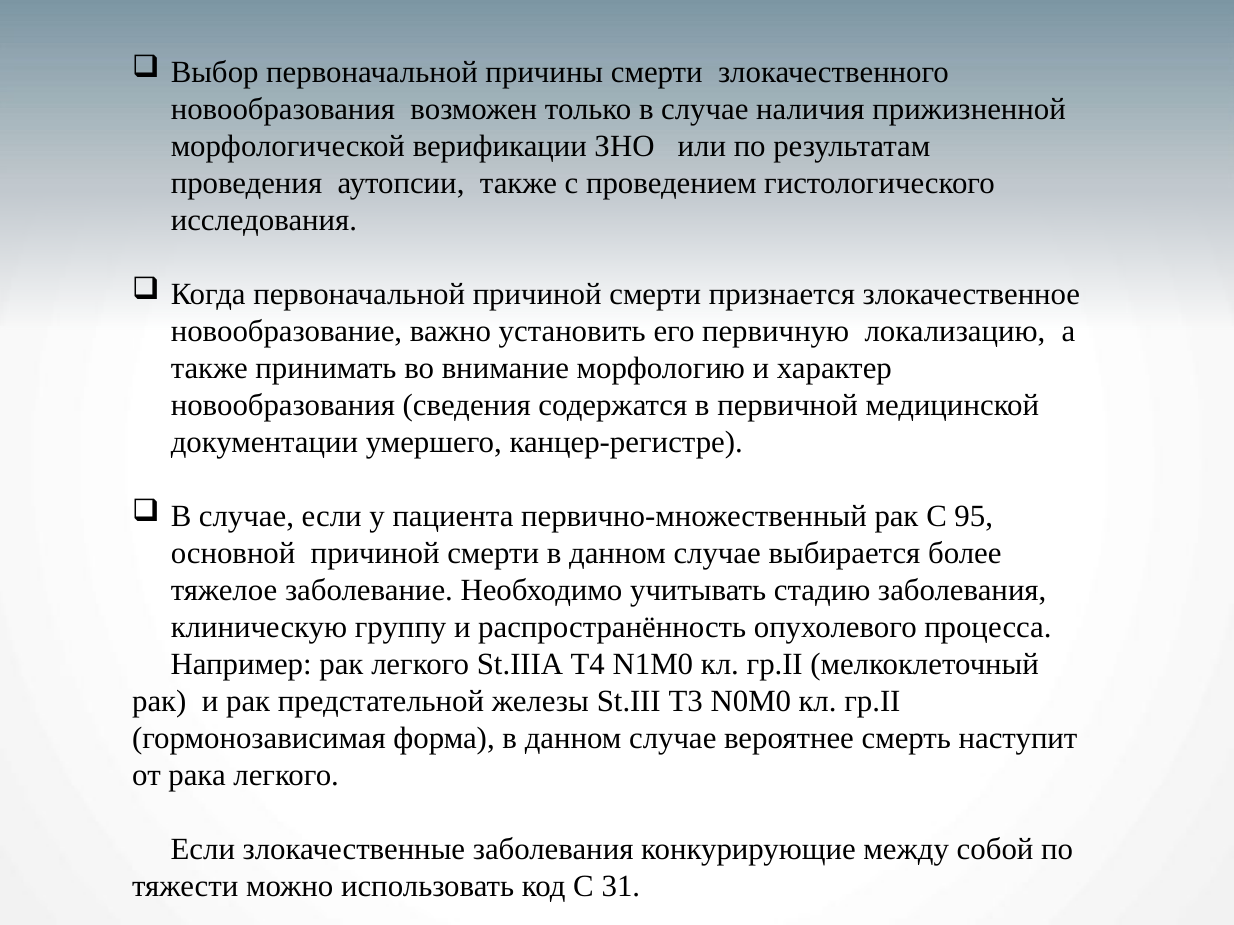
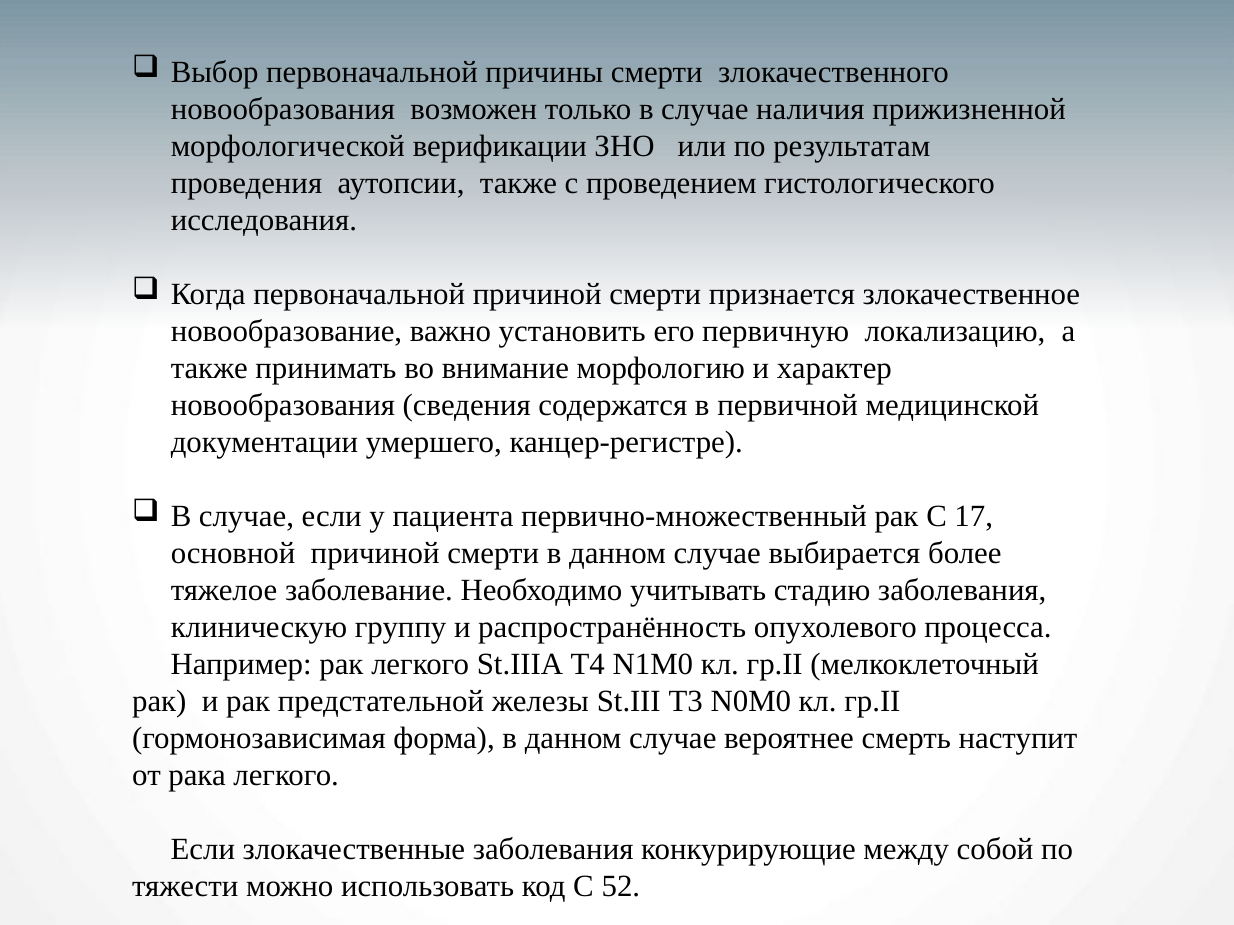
95: 95 -> 17 (974, 517)
31: 31 -> 52 (621, 887)
